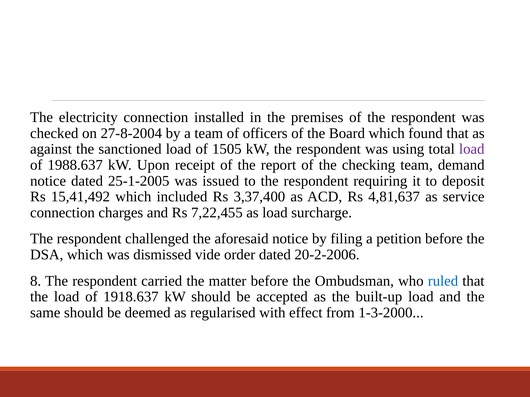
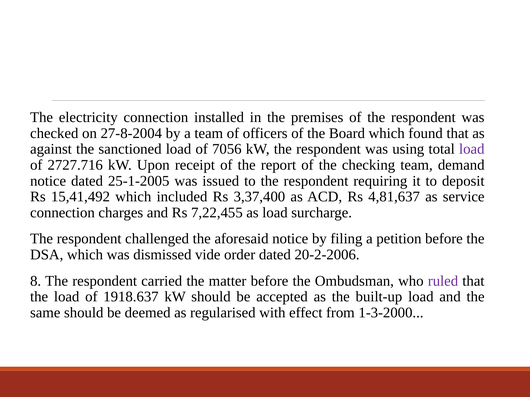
1505: 1505 -> 7056 (227, 149)
1988.637: 1988.637 -> 2727.716 (75, 165)
ruled colour: blue -> purple (443, 281)
